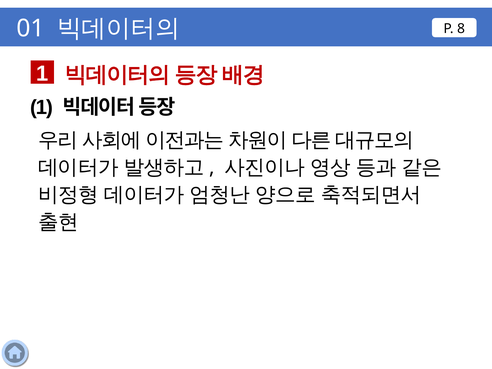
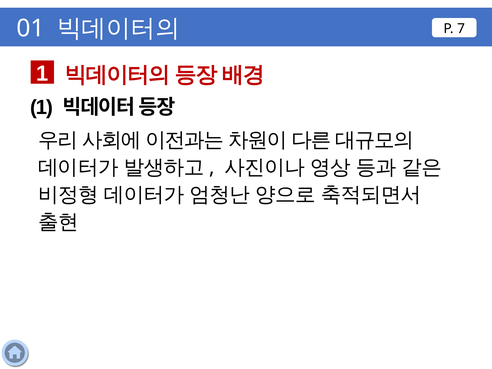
8: 8 -> 7 (461, 29)
